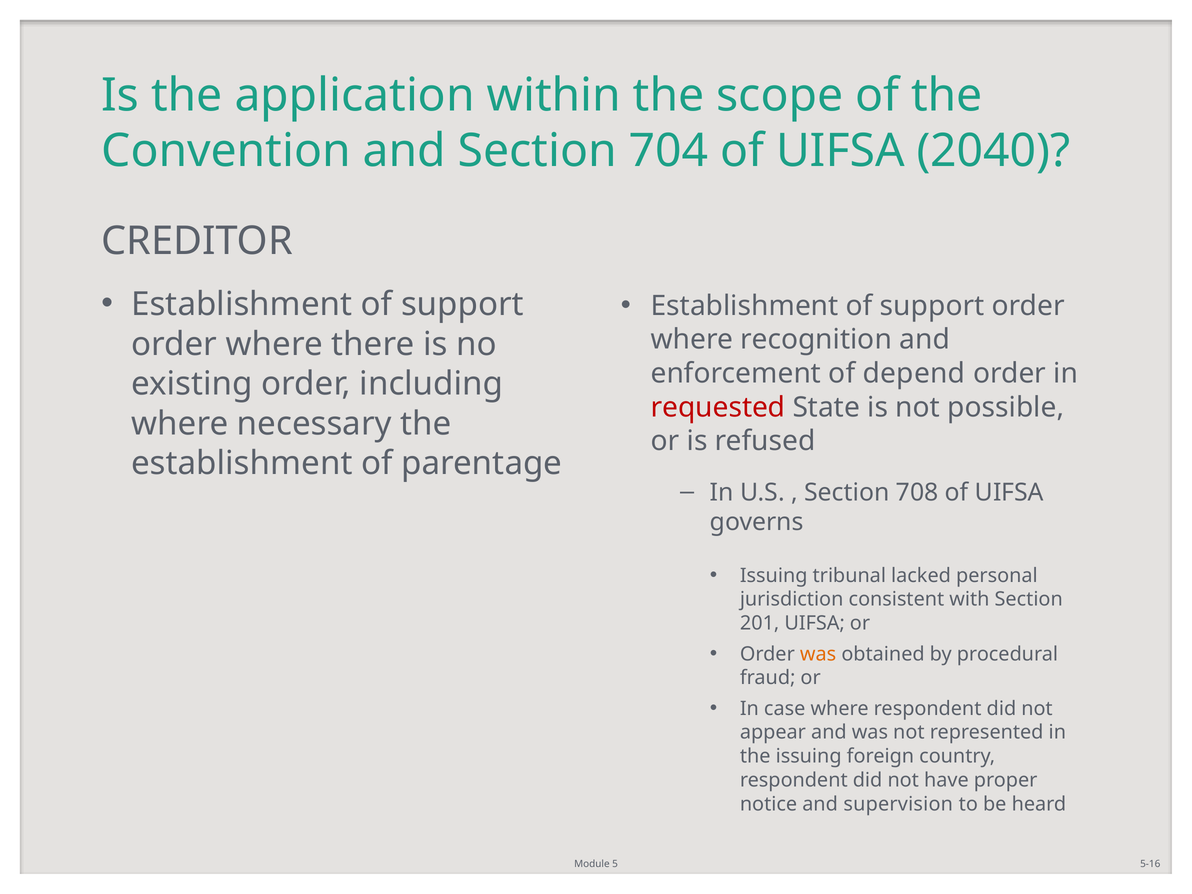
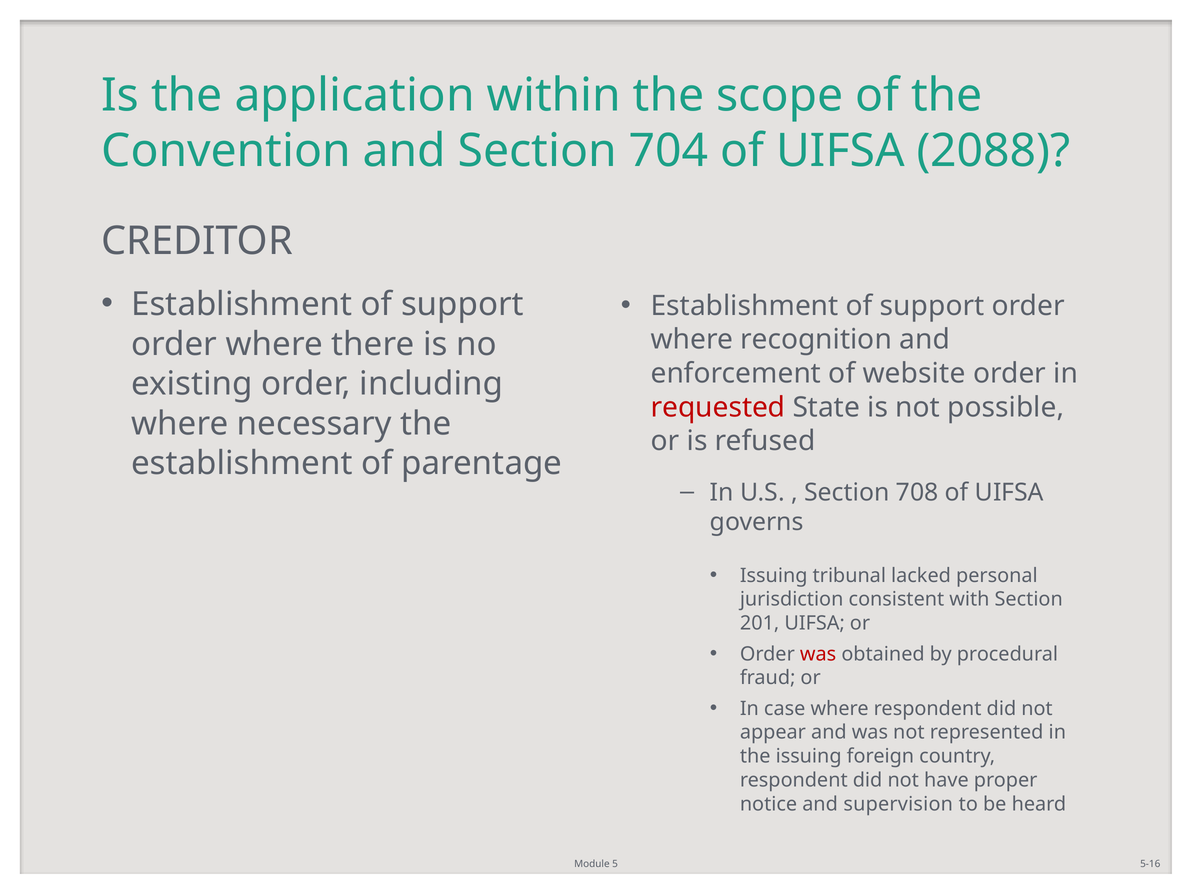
2040: 2040 -> 2088 (993, 151)
depend: depend -> website (914, 373)
was colour: orange -> red (818, 654)
